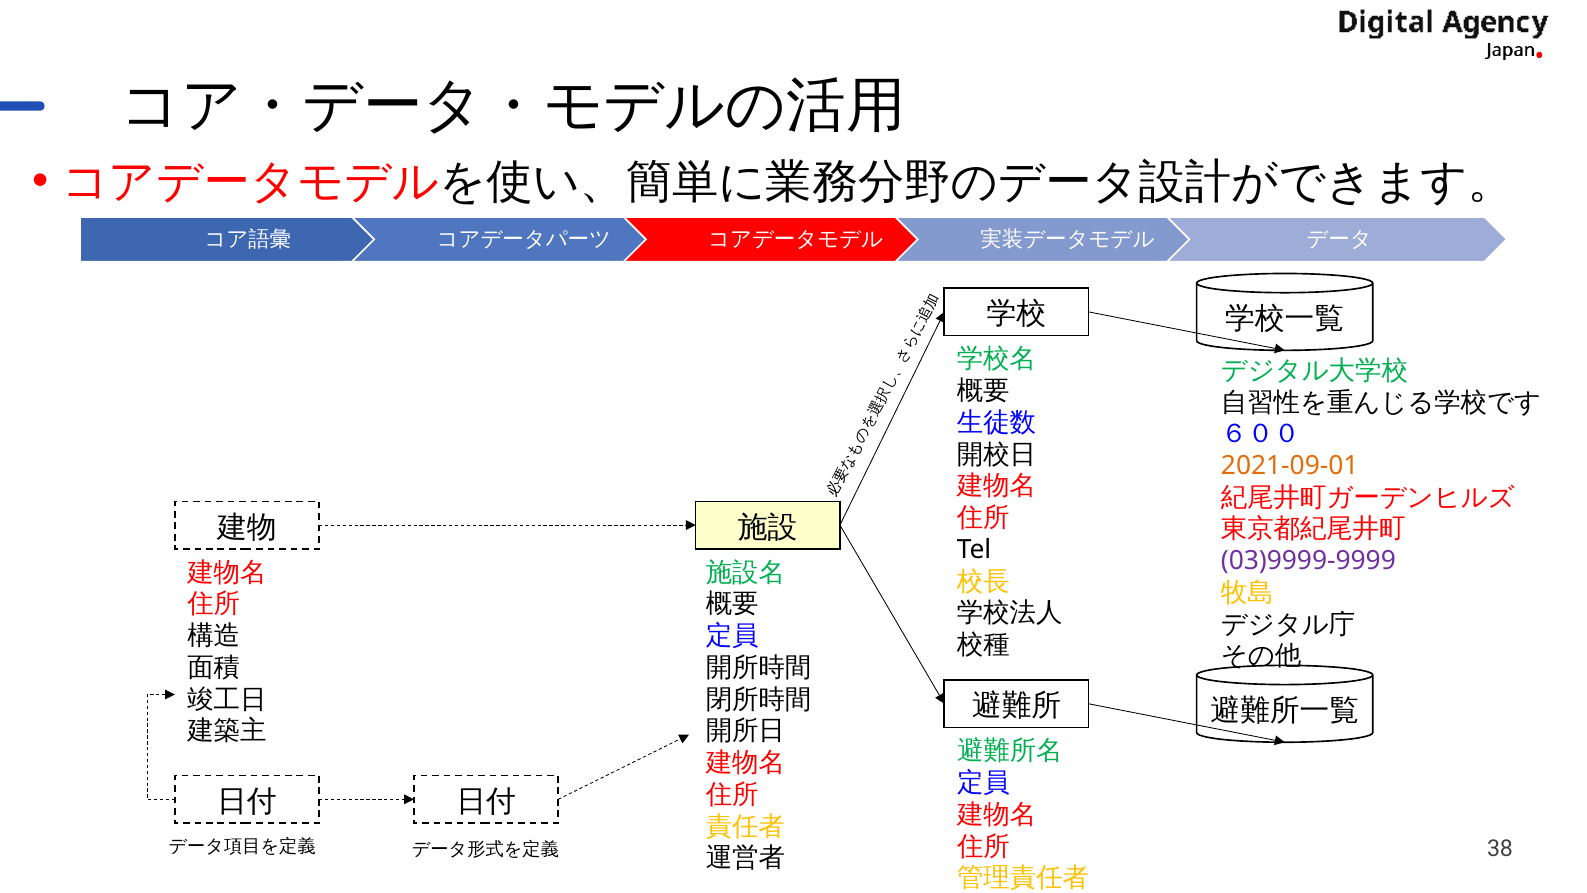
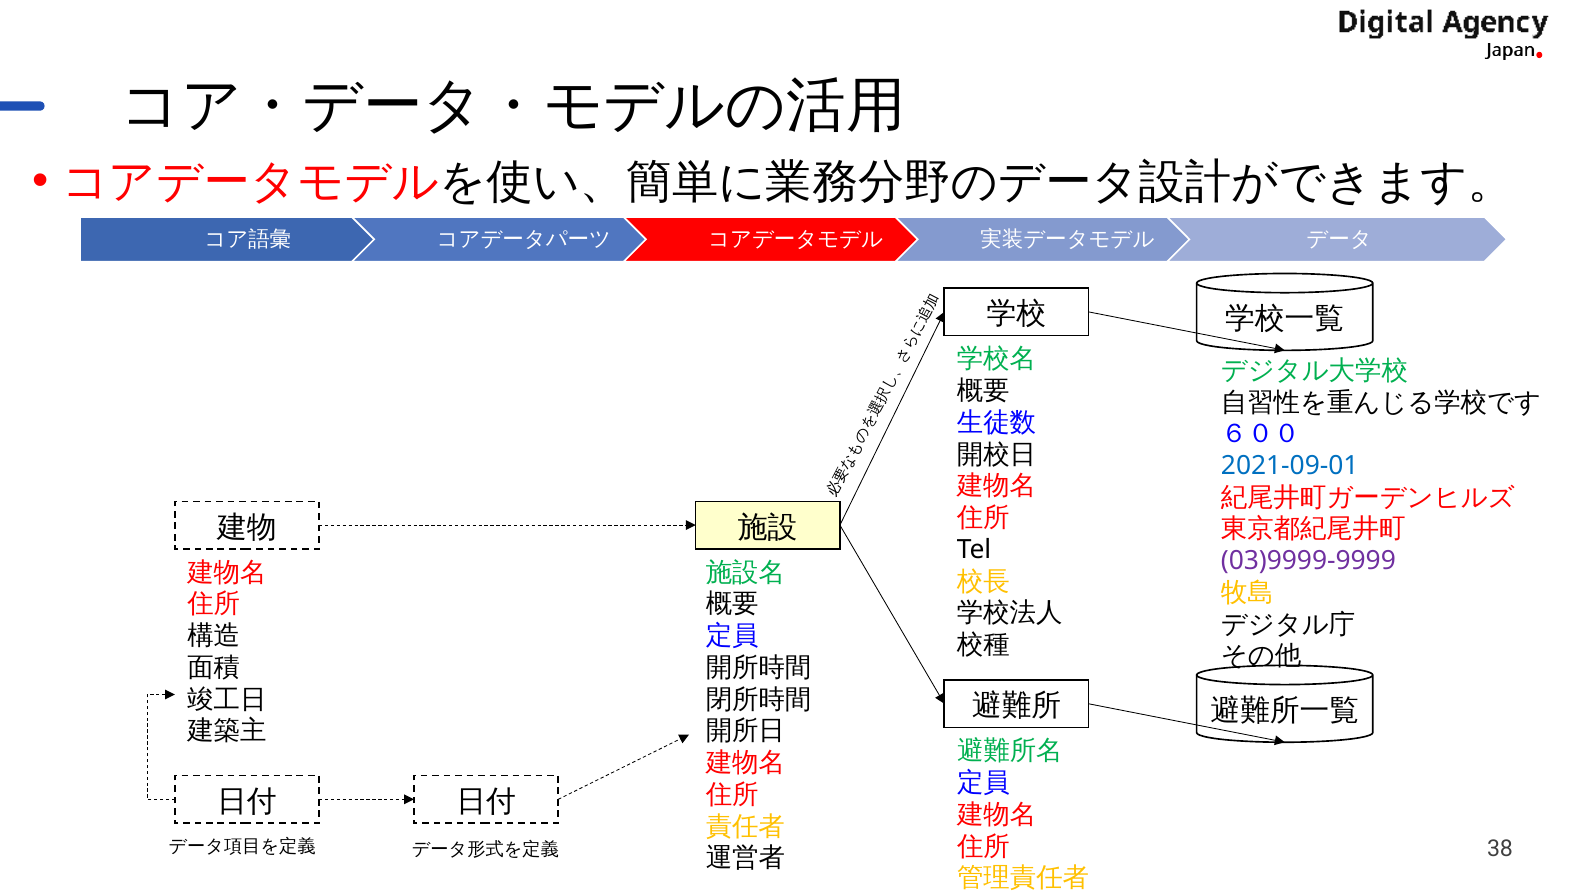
2021-09-01 colour: orange -> blue (1290, 466)
